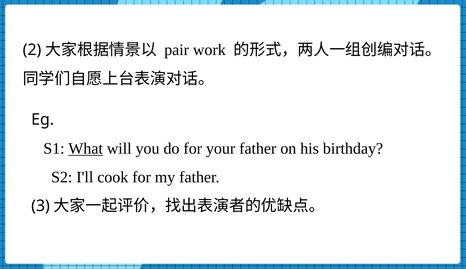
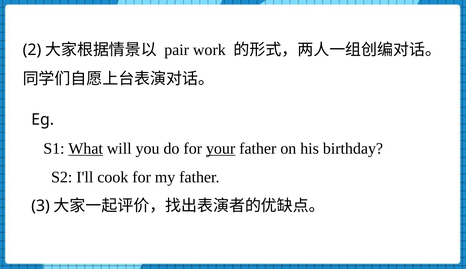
your underline: none -> present (221, 148)
